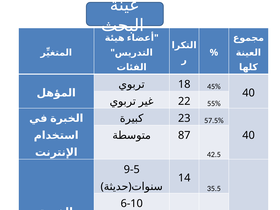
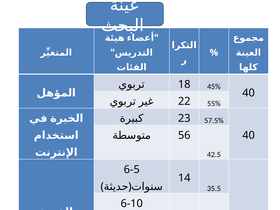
87: 87 -> 56 (184, 135)
9-5: 9-5 -> 6-5 (132, 169)
